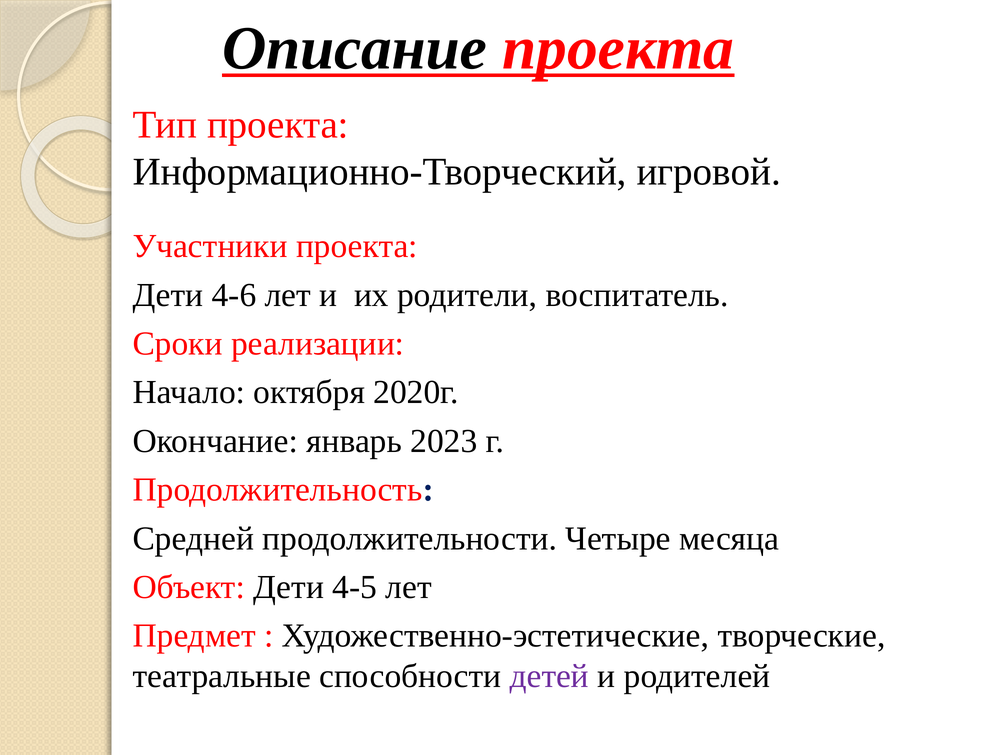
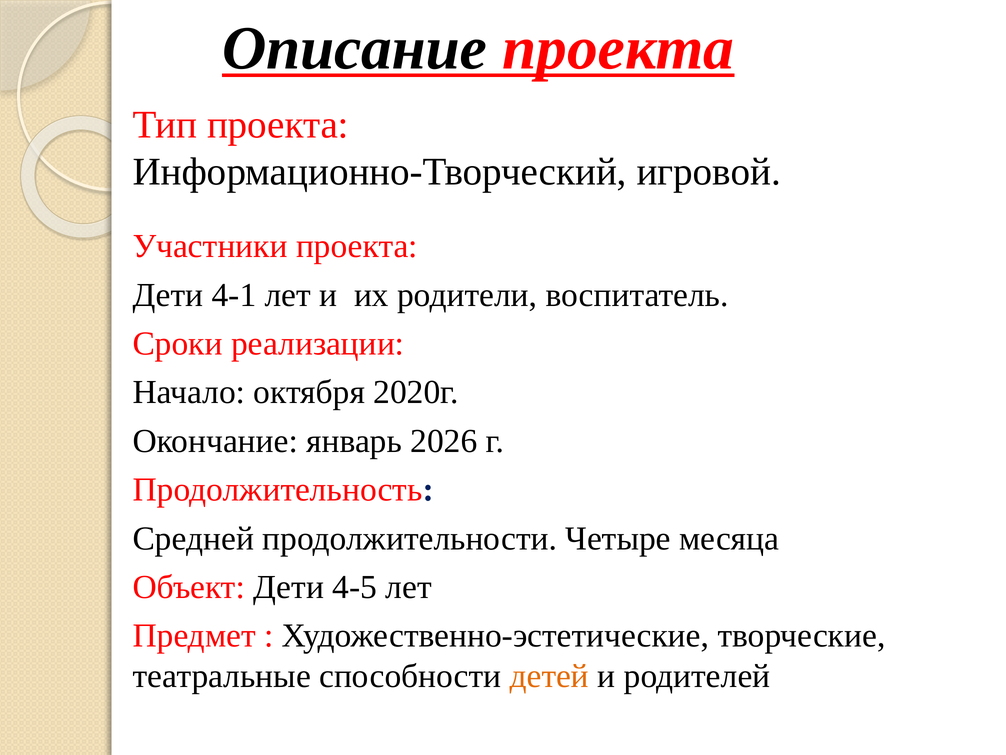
4-6: 4-6 -> 4-1 (234, 295)
2023: 2023 -> 2026 (444, 441)
детей colour: purple -> orange (549, 676)
